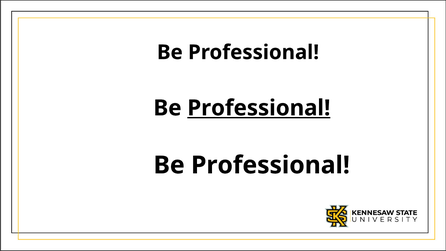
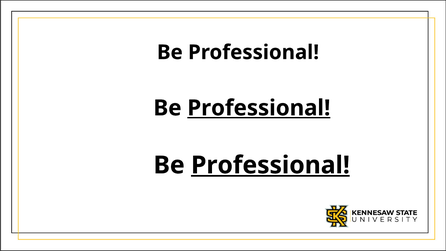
Professional underline: none -> present (270, 165)
